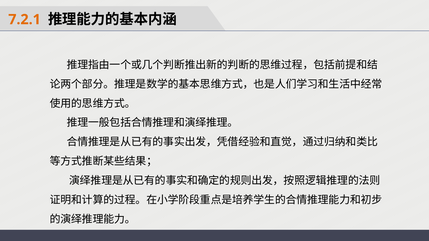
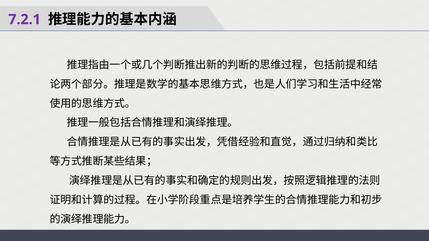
7.2.1 colour: orange -> purple (25, 20)
